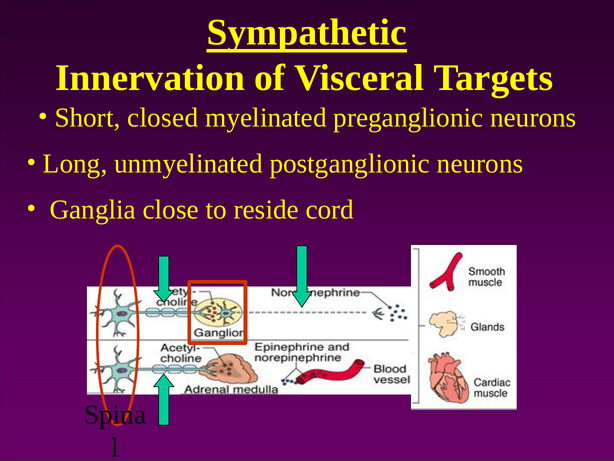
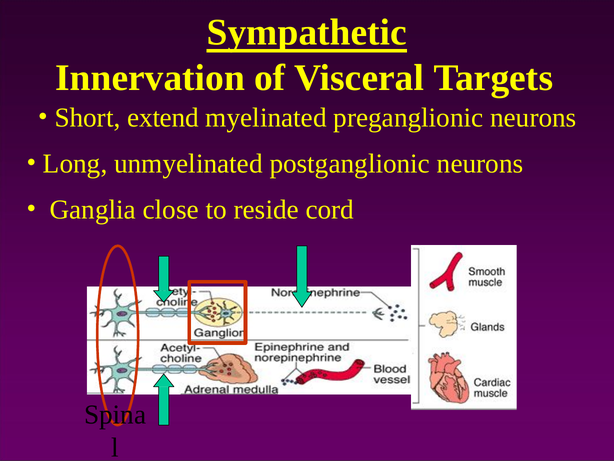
closed: closed -> extend (163, 118)
